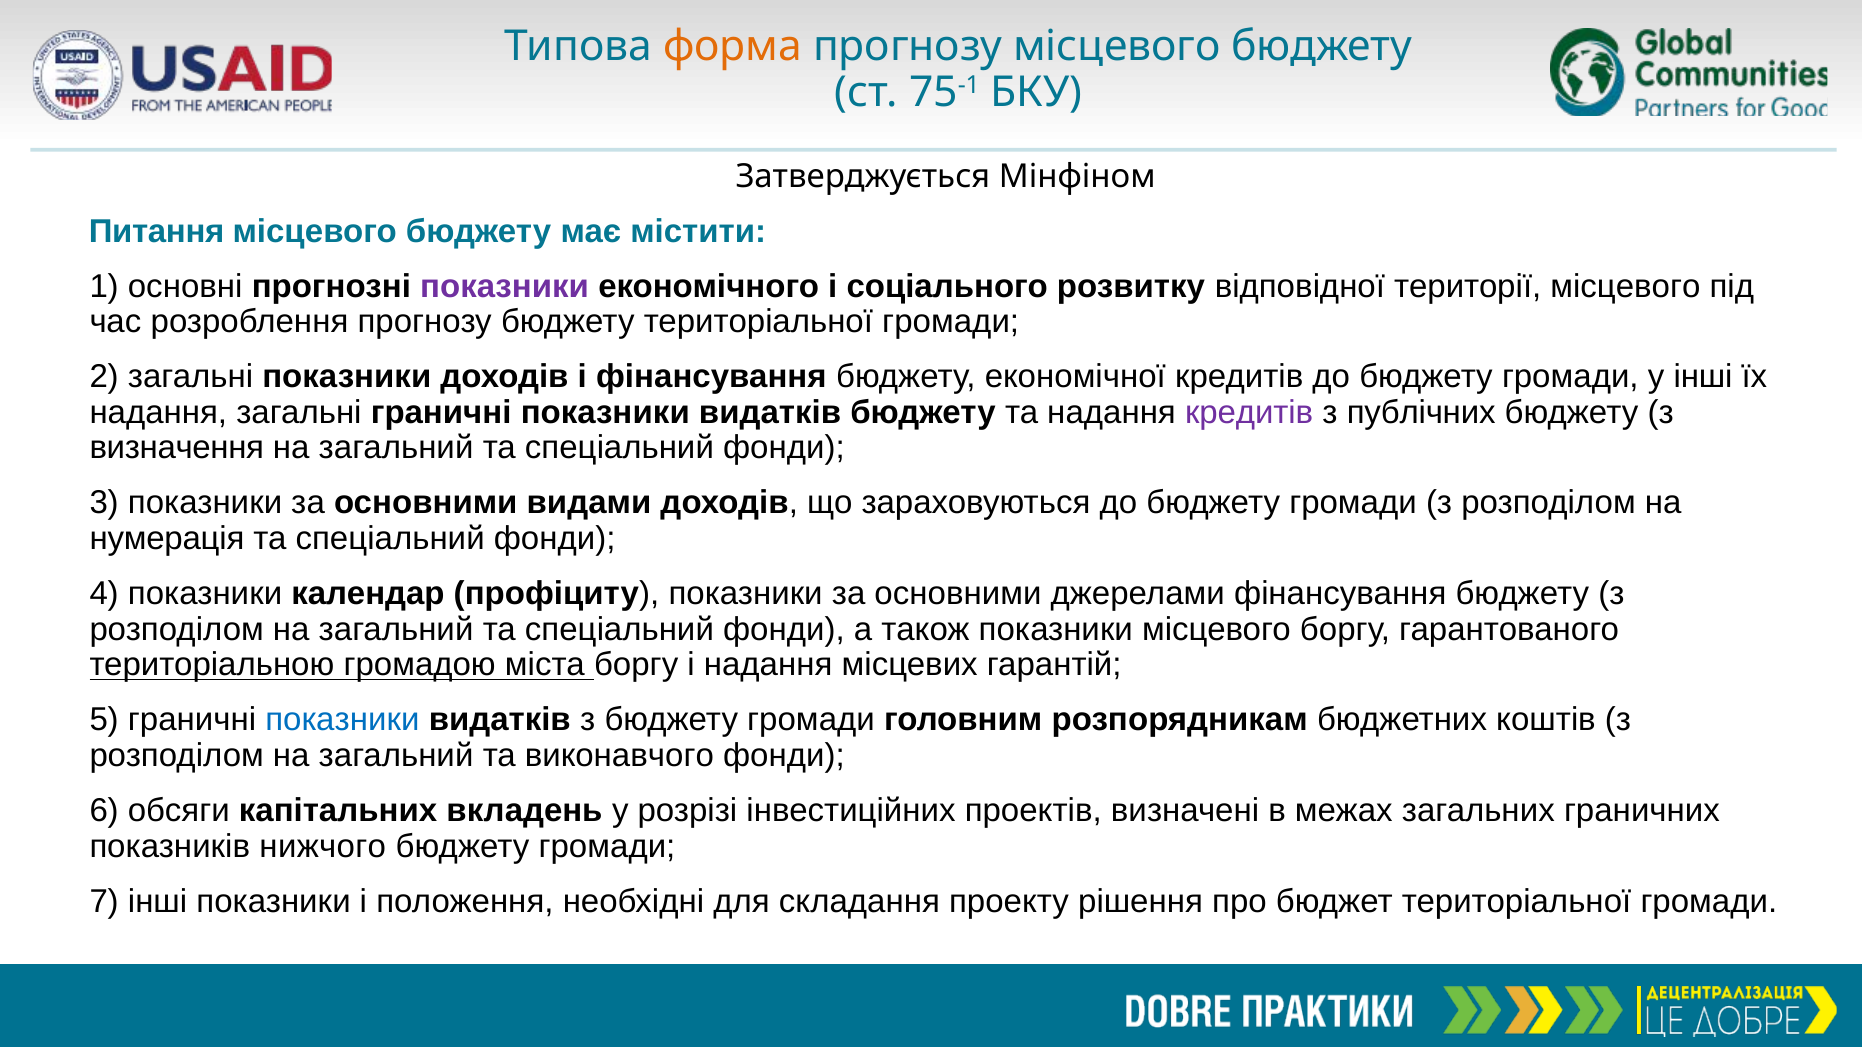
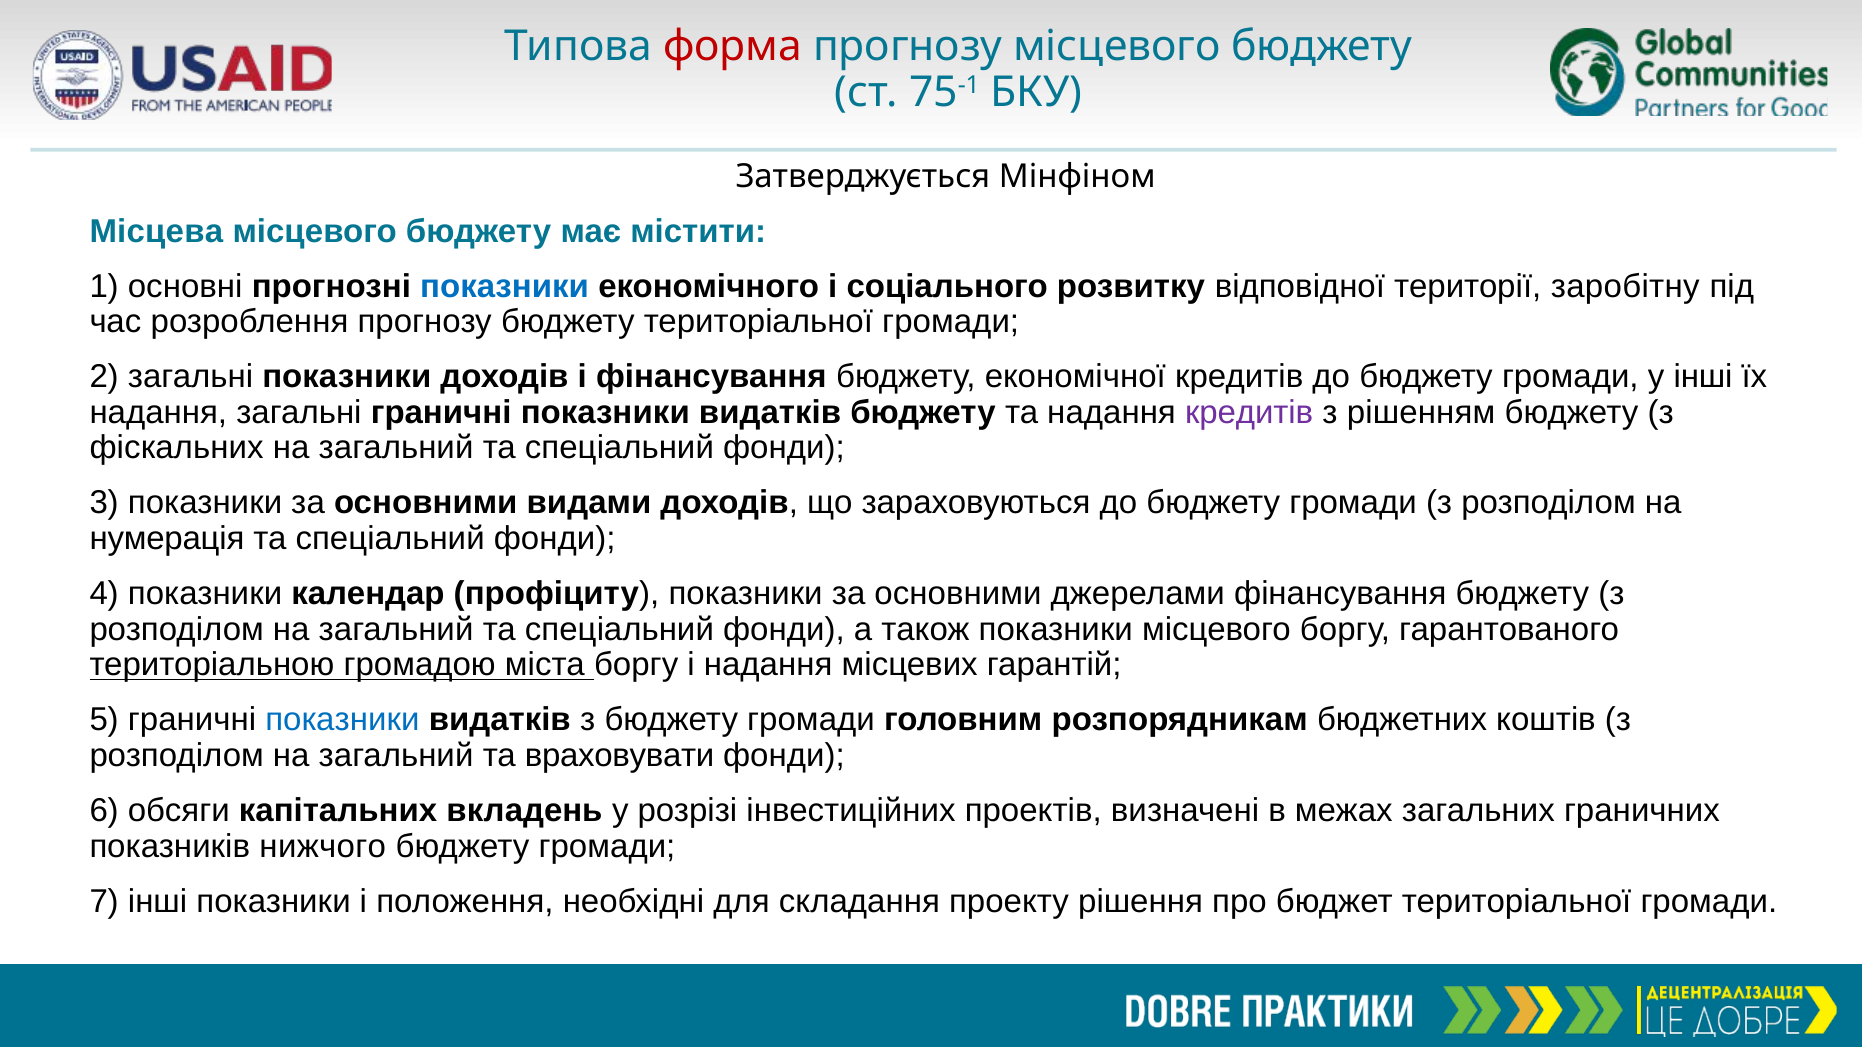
форма colour: orange -> red (733, 47)
Питання: Питання -> Місцева (156, 231)
показники colour: purple -> blue (505, 286)
території місцевого: місцевого -> заробітну (1625, 286)
публічних: публічних -> рішенням (1421, 413)
визначення: визначення -> фіскальних (177, 448)
виконавчого: виконавчого -> враховувати (620, 756)
